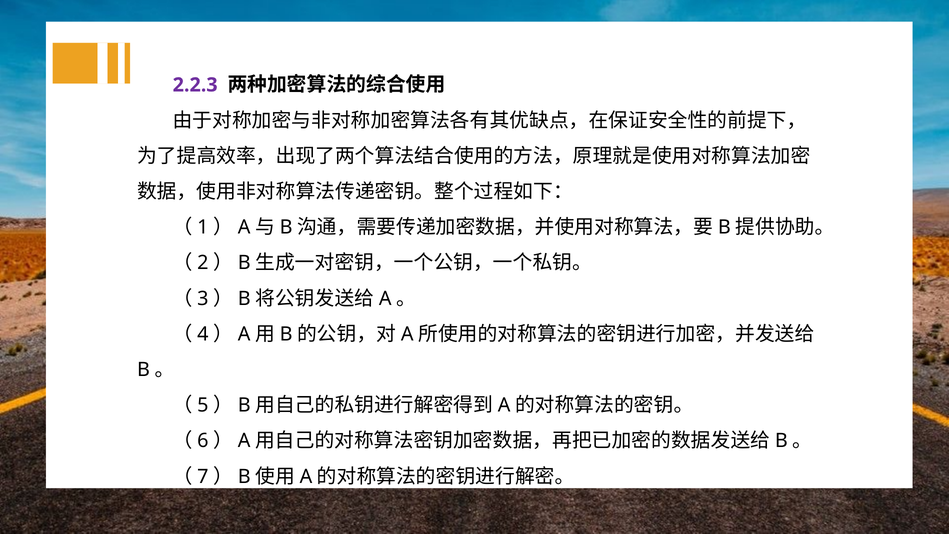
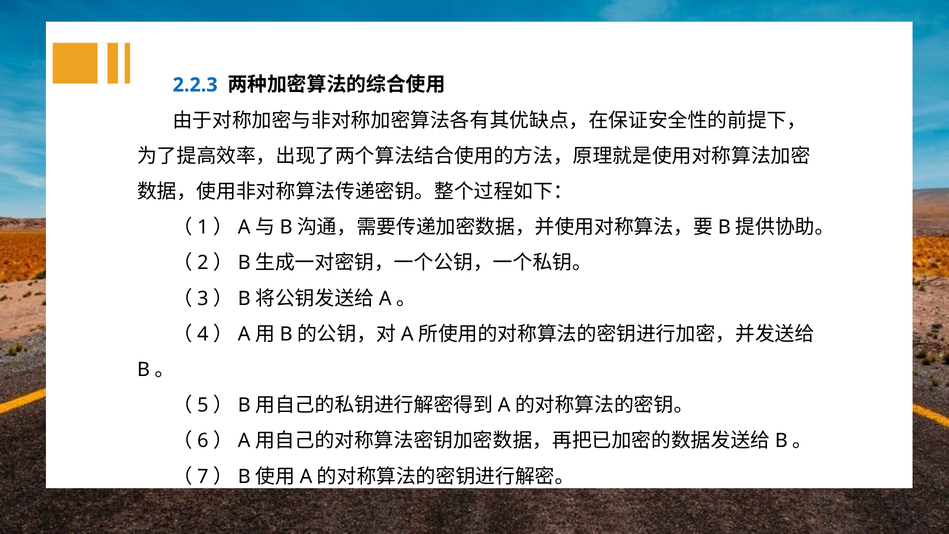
2.2.3 colour: purple -> blue (195, 85)
